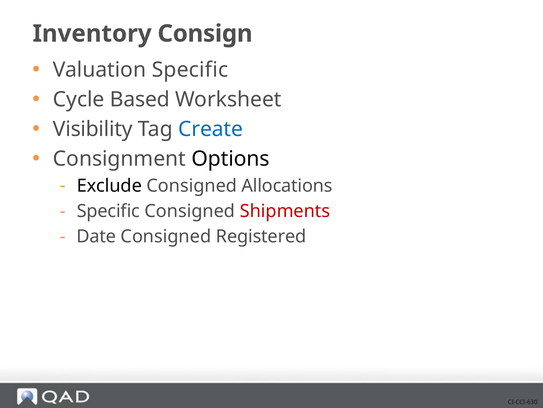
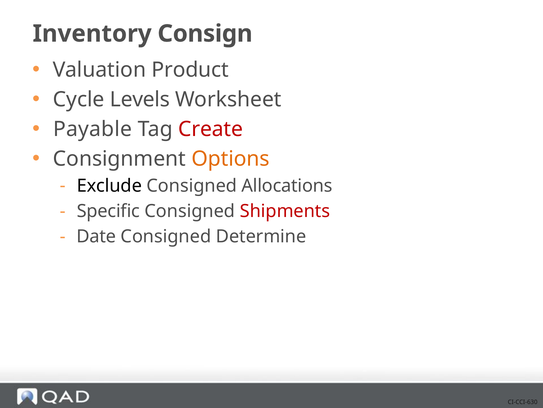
Valuation Specific: Specific -> Product (190, 70)
Based: Based -> Levels (140, 99)
Visibility: Visibility -> Payable (93, 129)
Create colour: blue -> red (211, 129)
Options colour: black -> orange (231, 159)
Registered: Registered -> Determine (261, 236)
